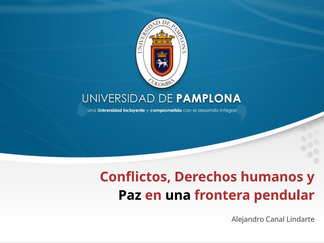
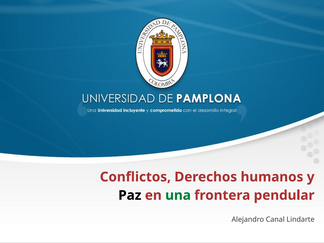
una colour: black -> green (178, 195)
